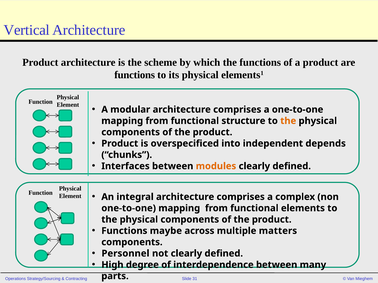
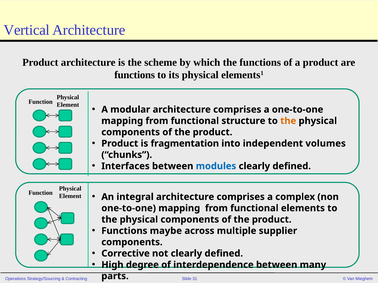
overspecificed: overspecificed -> fragmentation (185, 144)
depends: depends -> volumes (326, 144)
modules colour: orange -> blue (216, 166)
matters: matters -> supplier (278, 231)
Personnel: Personnel -> Corrective (126, 254)
